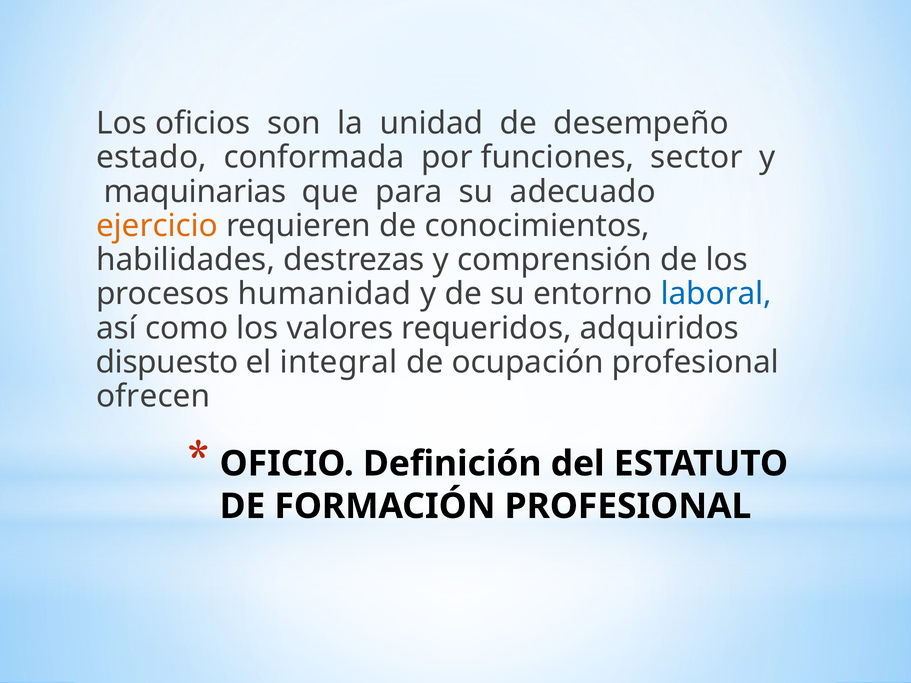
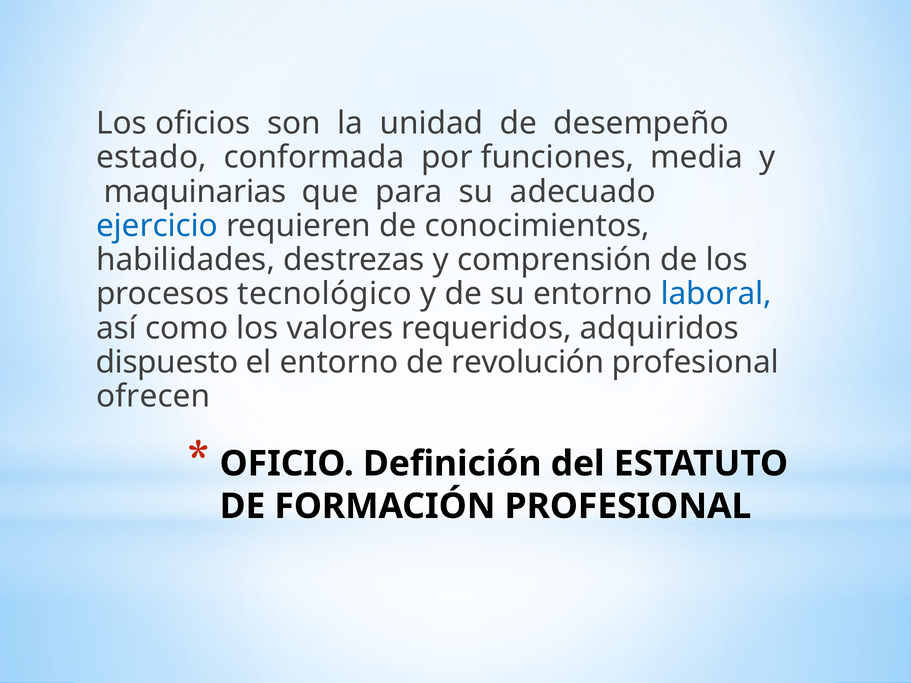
sector: sector -> media (697, 158)
ejercicio colour: orange -> blue (157, 226)
humanidad: humanidad -> tecnológico (325, 294)
el integral: integral -> entorno (339, 362)
ocupación: ocupación -> revolución (528, 362)
